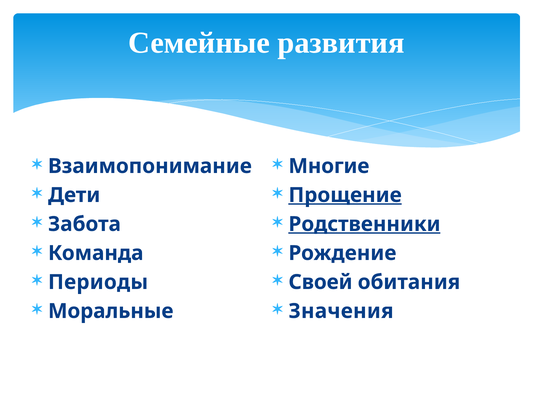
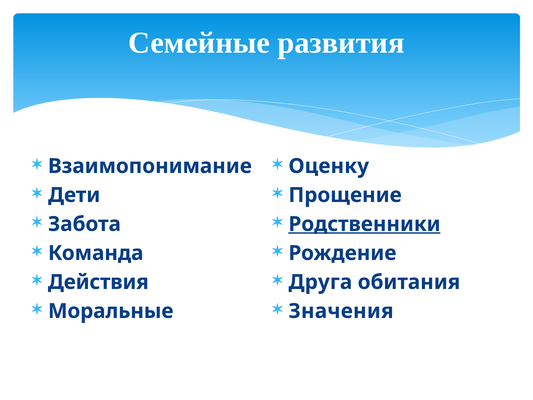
Многие: Многие -> Оценку (329, 166)
Прощение underline: present -> none (345, 195)
Периоды: Периоды -> Действия (98, 282)
Своей: Своей -> Друга (320, 282)
